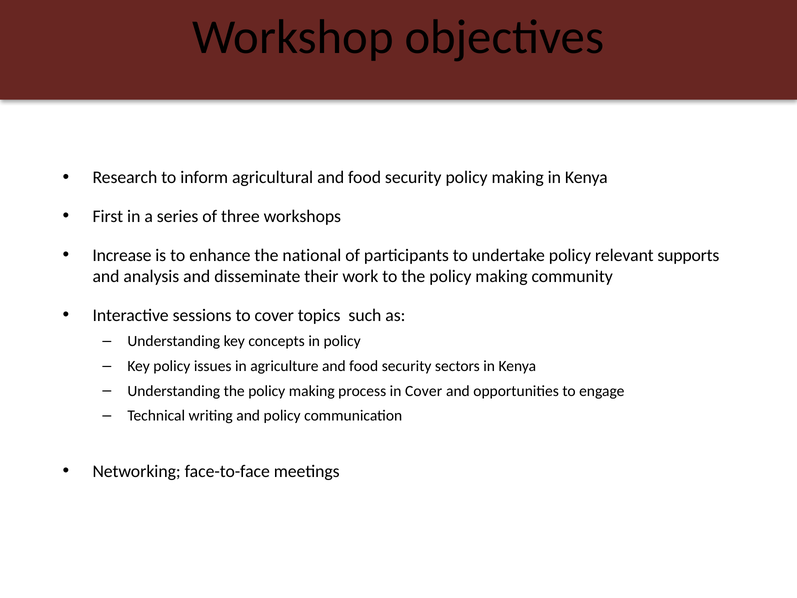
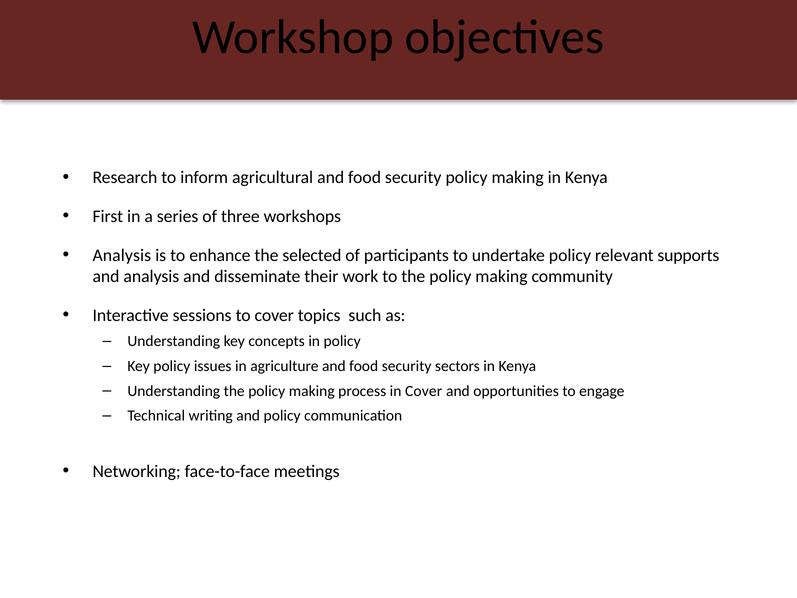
Increase: Increase -> Analysis (122, 255)
national: national -> selected (312, 255)
